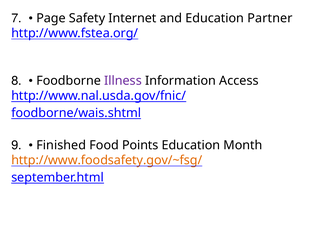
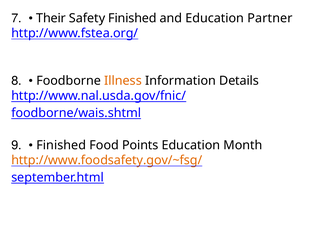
Page: Page -> Their (51, 18)
Safety Internet: Internet -> Finished (132, 18)
Illness colour: purple -> orange (123, 80)
Access: Access -> Details (239, 80)
